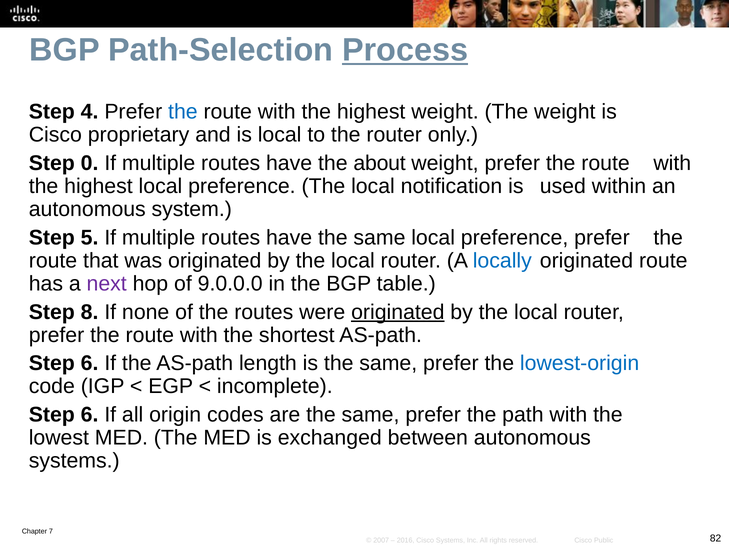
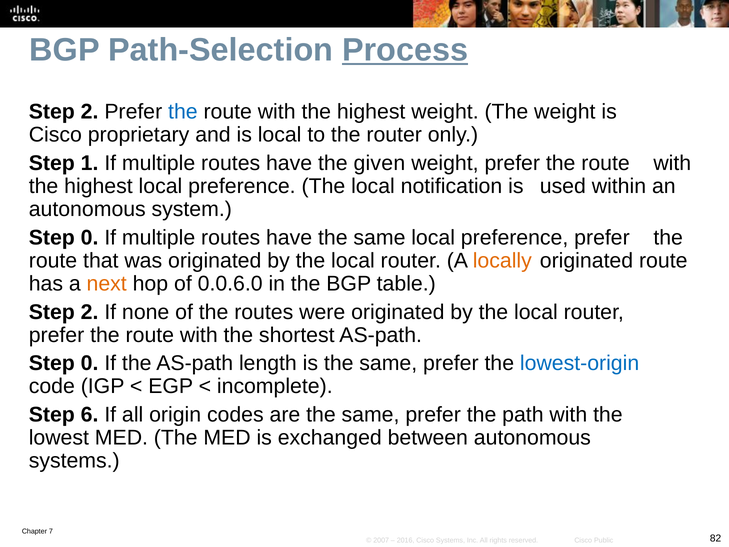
4: 4 -> 2 (90, 112)
0: 0 -> 1 (90, 163)
about: about -> given (379, 163)
5: 5 -> 0 (90, 238)
locally colour: blue -> orange (502, 261)
next colour: purple -> orange (107, 283)
9.0.0.0: 9.0.0.0 -> 0.0.6.0 (230, 283)
8: 8 -> 2 (90, 312)
originated underline: present -> none (398, 312)
6: 6 -> 0 (90, 363)
